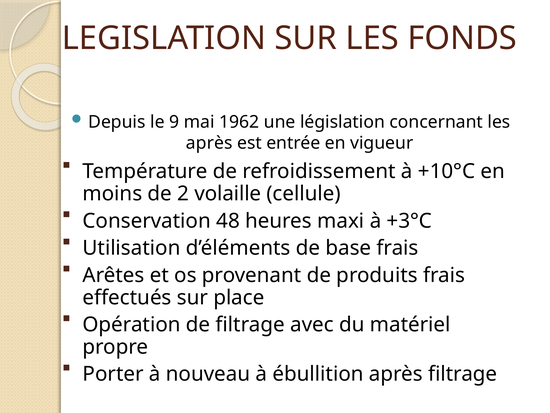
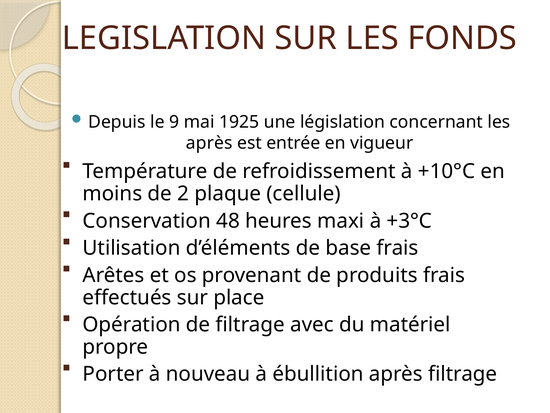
1962: 1962 -> 1925 (239, 122)
volaille: volaille -> plaque (228, 194)
